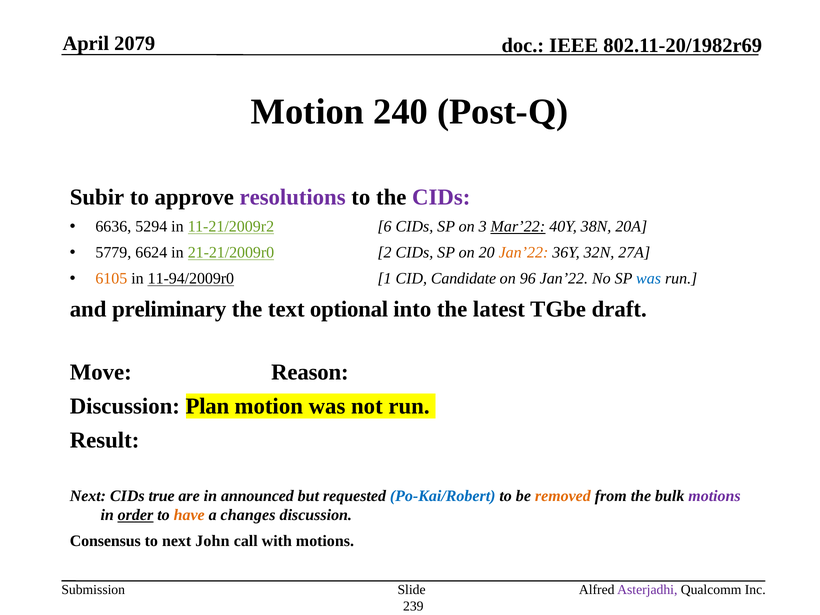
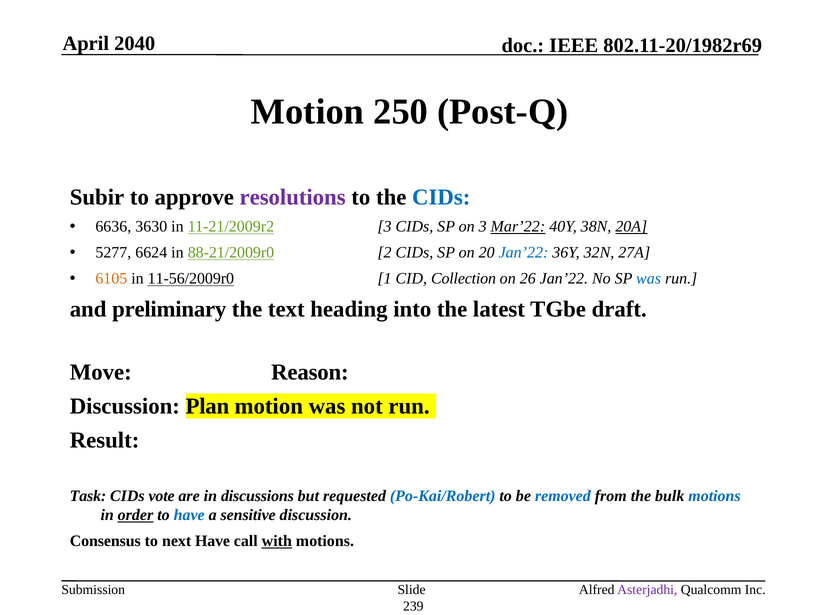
2079: 2079 -> 2040 (135, 43)
240: 240 -> 250 (401, 112)
CIDs colour: purple -> blue (441, 197)
5294: 5294 -> 3630 (151, 227)
11-21/2009r2 6: 6 -> 3 (385, 227)
20A underline: none -> present (631, 227)
5779: 5779 -> 5277 (113, 253)
21-21/2009r0: 21-21/2009r0 -> 88-21/2009r0 (231, 253)
Jan’22 colour: orange -> blue (523, 253)
11-94/2009r0: 11-94/2009r0 -> 11-56/2009r0 (191, 279)
Candidate: Candidate -> Collection (464, 279)
96: 96 -> 26 (528, 279)
optional: optional -> heading (349, 309)
Next: Next -> Task (88, 496)
true: true -> vote (162, 496)
announced: announced -> discussions (257, 496)
removed colour: orange -> blue (563, 496)
motions colour: purple -> blue (715, 496)
have colour: orange -> blue (189, 515)
changes: changes -> sensitive (248, 515)
next John: John -> Have (213, 541)
with underline: none -> present (277, 541)
